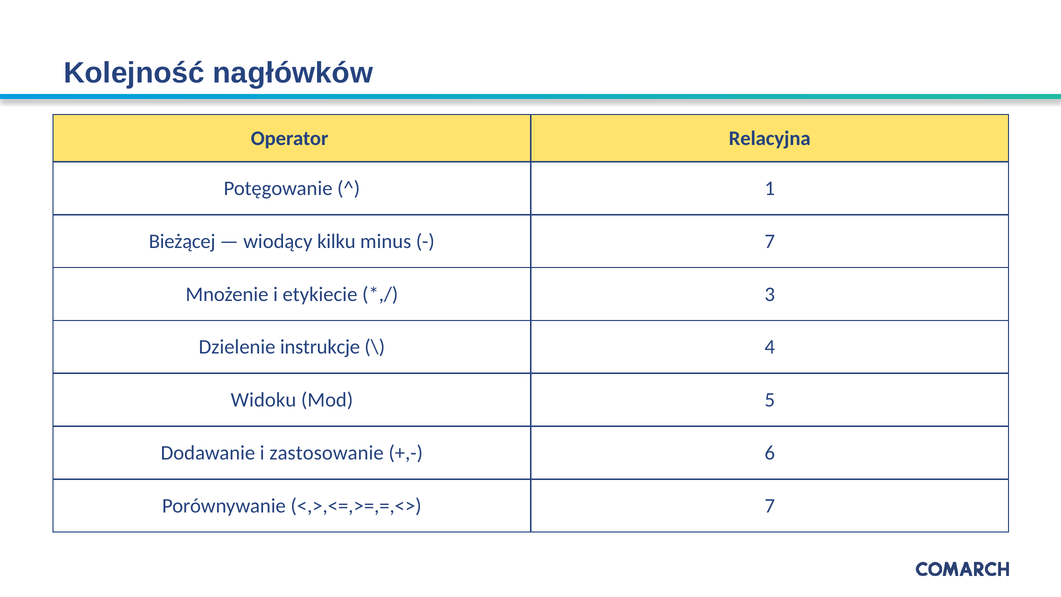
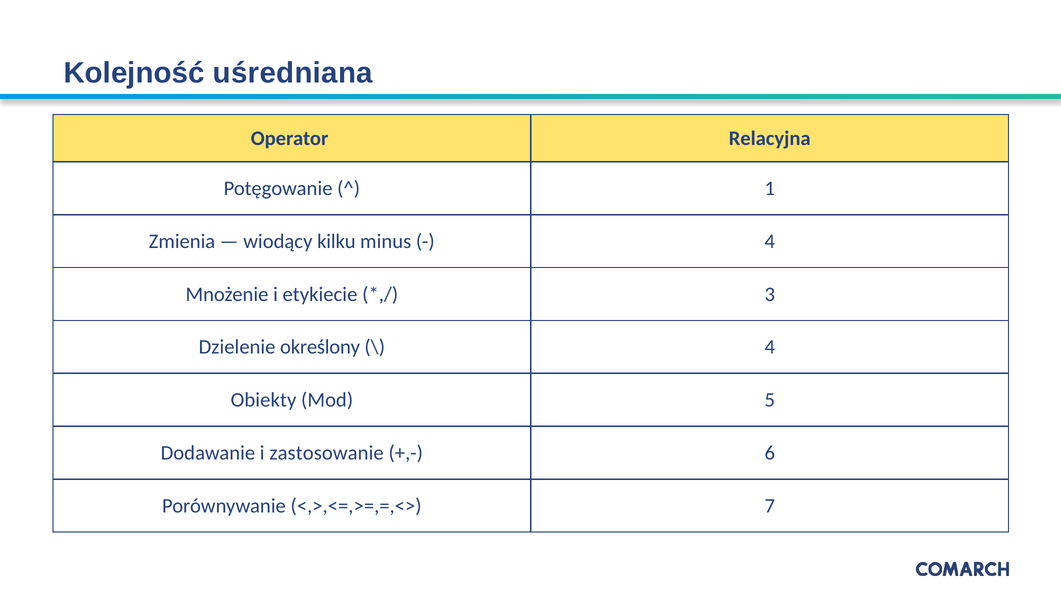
nagłówków: nagłówków -> uśredniana (293, 73)
Bieżącej: Bieżącej -> Zmienia (182, 241)
7: 7 -> 4 (770, 241)
instrukcje: instrukcje -> określony (320, 347)
Widoku: Widoku -> Obiekty (264, 400)
